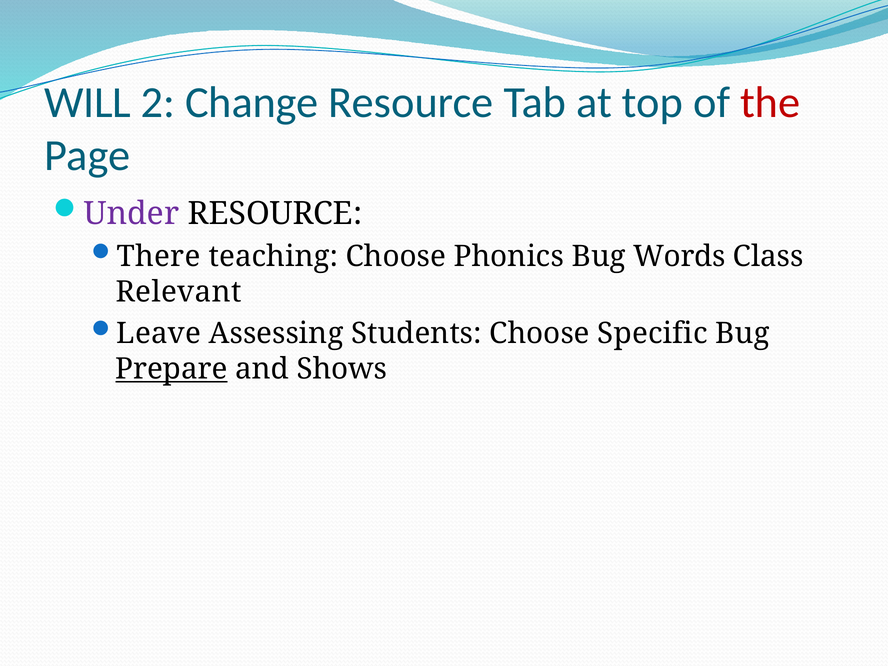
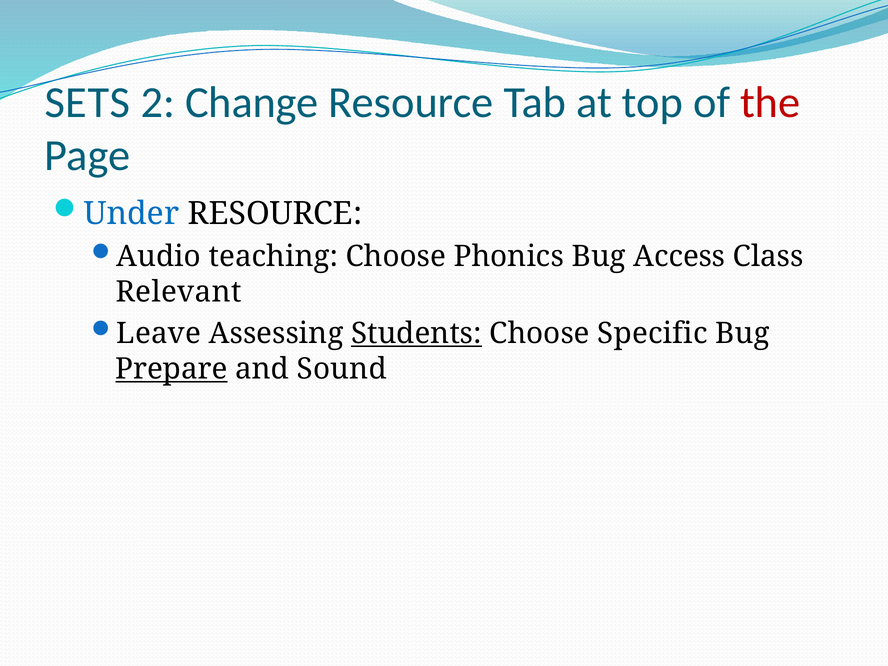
WILL: WILL -> SETS (87, 103)
Under colour: purple -> blue (131, 214)
There: There -> Audio (159, 257)
Words: Words -> Access (679, 257)
Students underline: none -> present (416, 333)
Shows: Shows -> Sound (342, 369)
